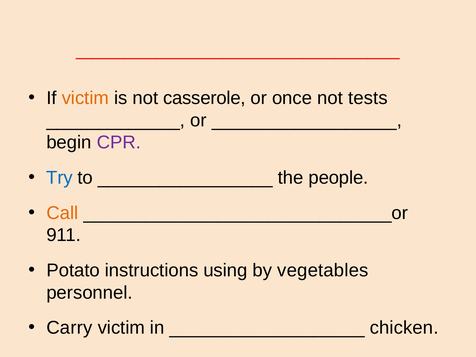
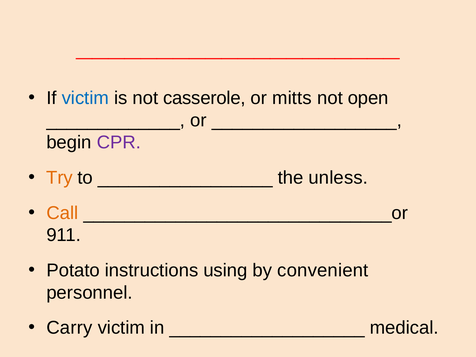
victim colour: orange -> blue (85, 98)
once: once -> mitts (292, 98)
tests: tests -> open (368, 98)
Try colour: blue -> orange (60, 178)
people: people -> unless (338, 178)
vegetables: vegetables -> convenient (323, 270)
chicken: chicken -> medical (404, 328)
